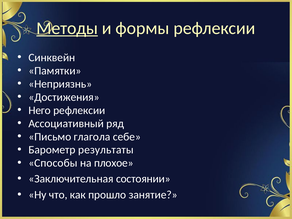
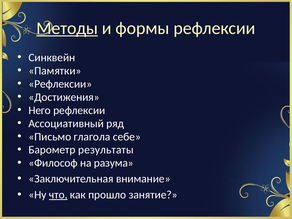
Неприязнь: Неприязнь -> Рефлексии (60, 84)
Способы: Способы -> Философ (53, 163)
плохое: плохое -> разума (114, 163)
состоянии: состоянии -> внимание (143, 179)
что underline: none -> present (58, 195)
